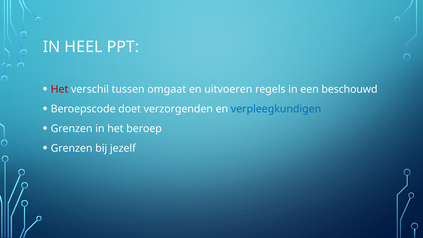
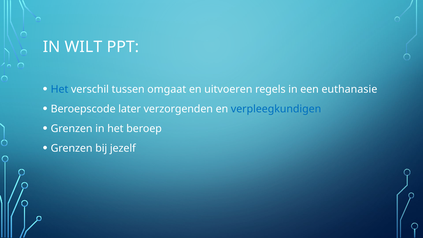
HEEL: HEEL -> WILT (83, 47)
Het colour: red -> blue (60, 89)
beschouwd: beschouwd -> euthanasie (349, 89)
doet: doet -> later (130, 109)
